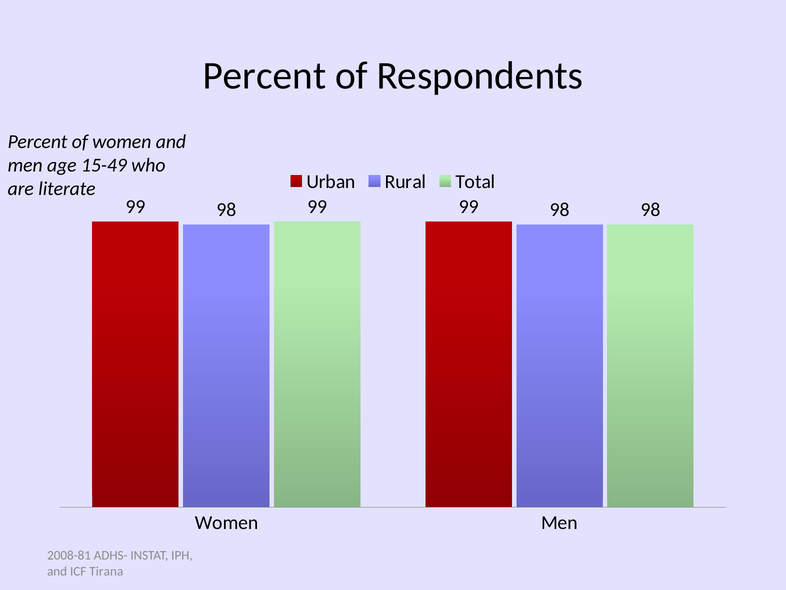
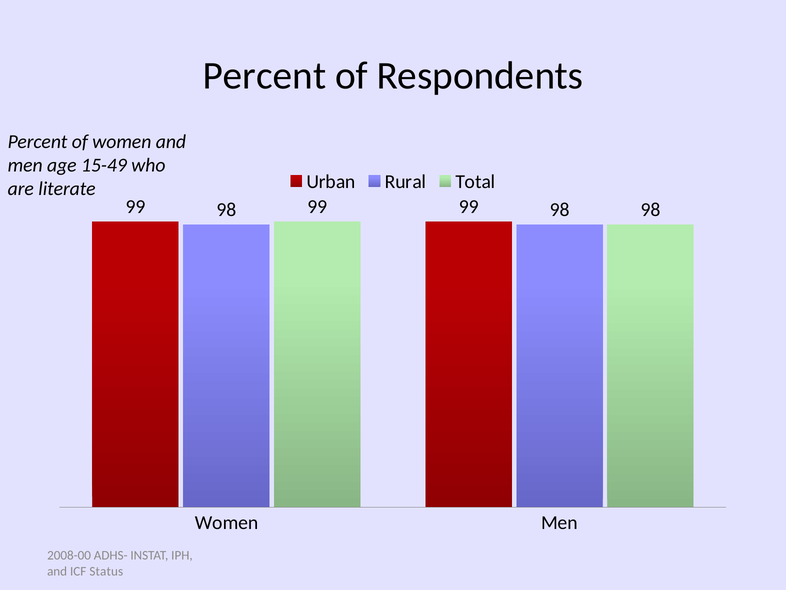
2008-81: 2008-81 -> 2008-00 (69, 555)
Tirana: Tirana -> Status (106, 571)
